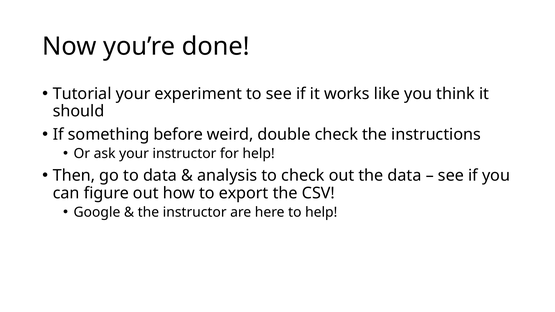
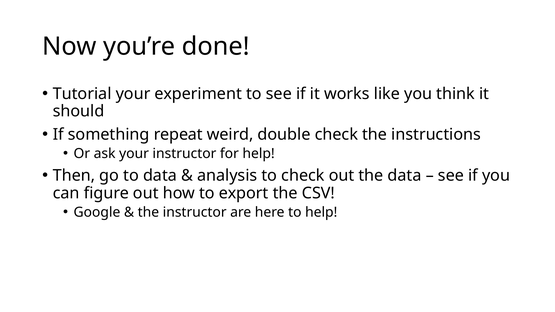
before: before -> repeat (178, 135)
